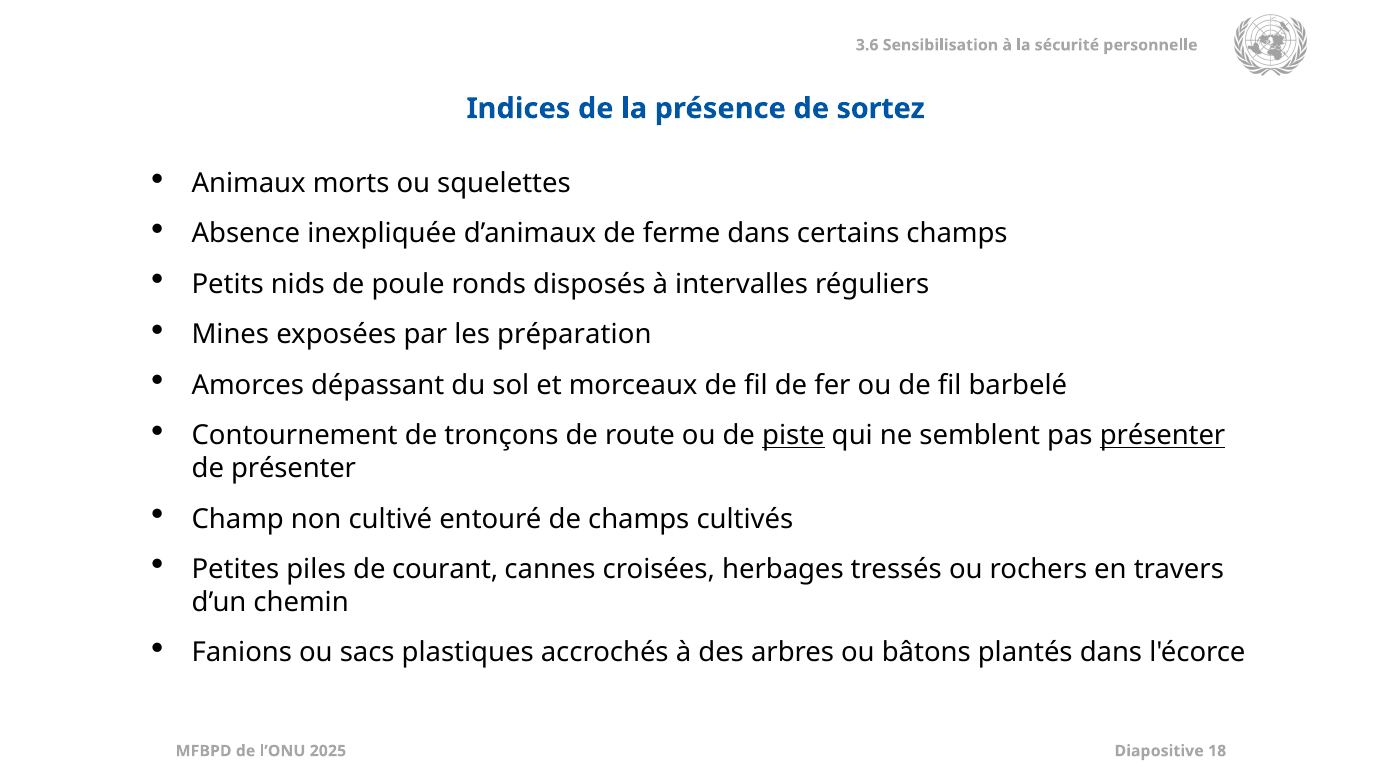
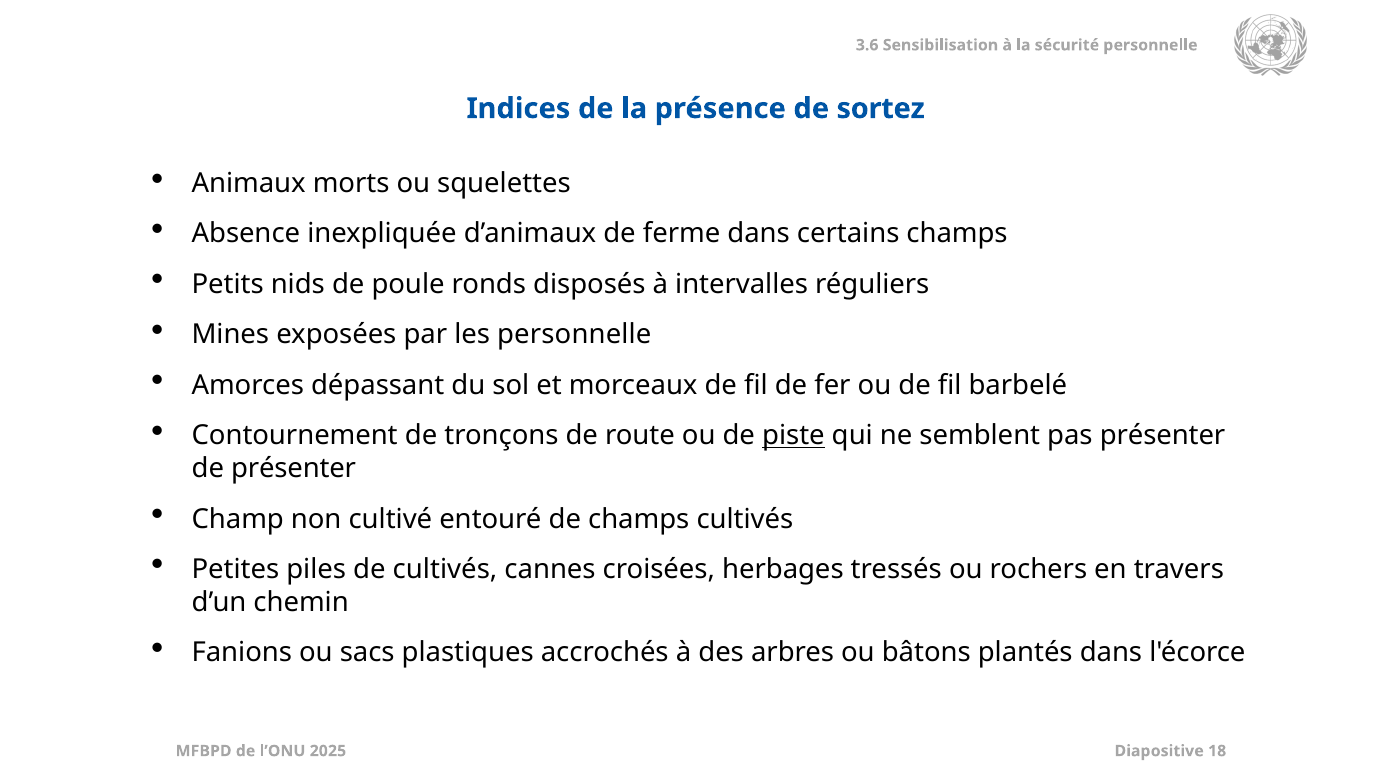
les préparation: préparation -> personnelle (574, 335)
présenter underline: present -> none (1163, 436)
de courant: courant -> cultivés (445, 570)
